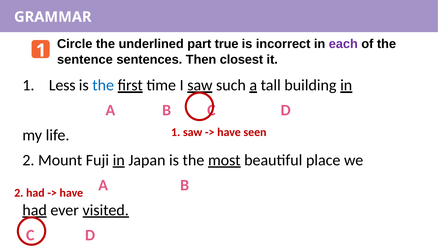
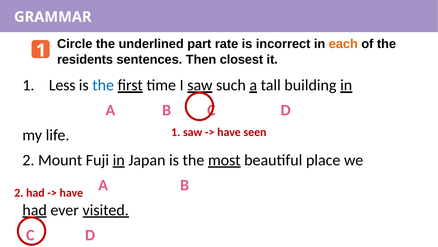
true: true -> rate (227, 44)
each colour: purple -> orange (343, 44)
sentence: sentence -> residents (85, 59)
